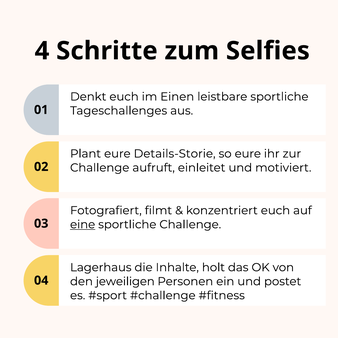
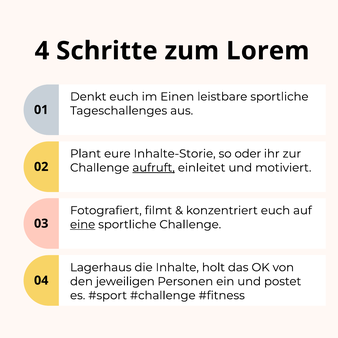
Selfies: Selfies -> Lorem (268, 51)
Details-Storie: Details-Storie -> Inhalte-Storie (175, 154)
so eure: eure -> oder (248, 154)
aufruft underline: none -> present (154, 168)
